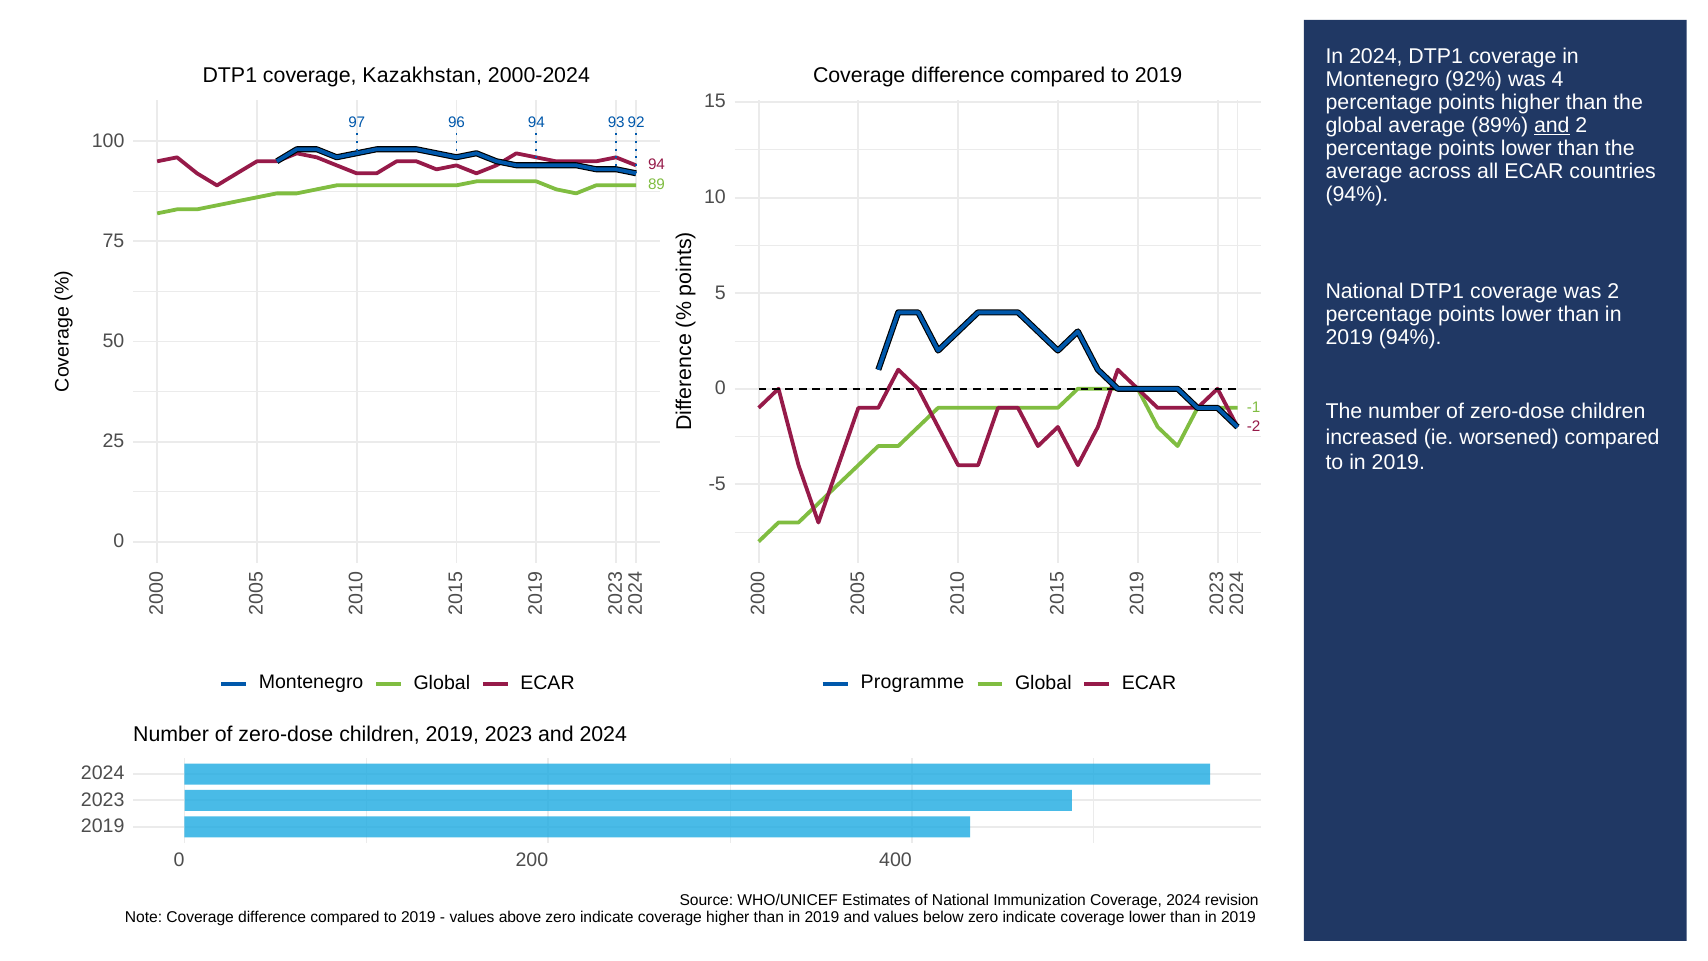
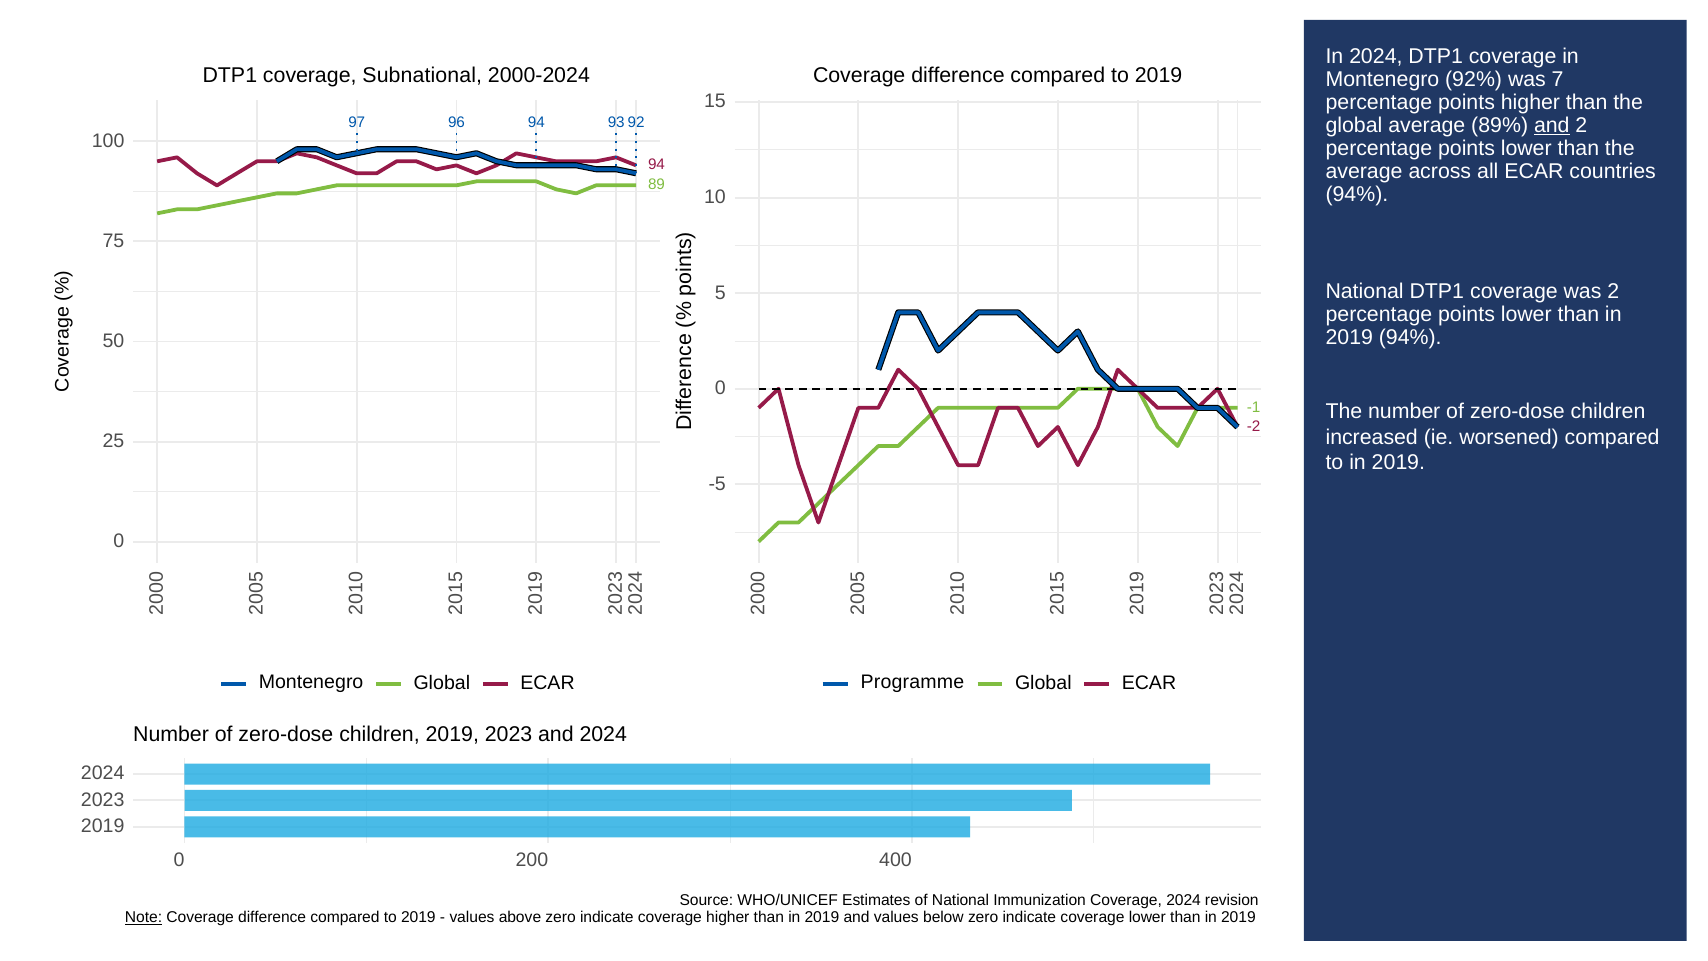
Kazakhstan: Kazakhstan -> Subnational (422, 75)
was 4: 4 -> 7 (1558, 79)
Note underline: none -> present (144, 917)
